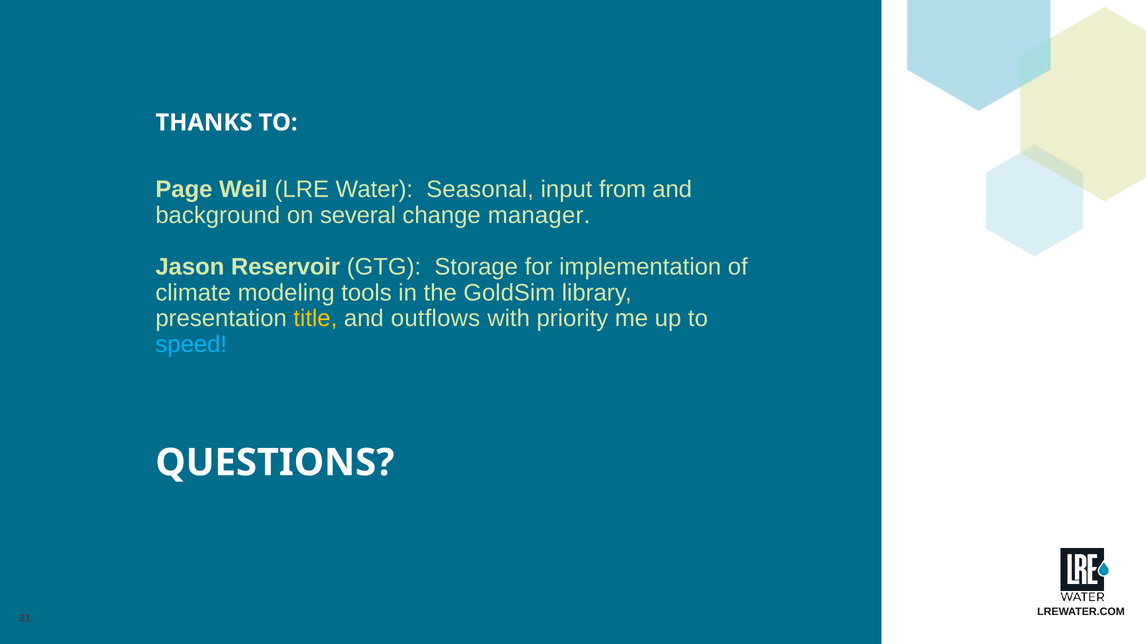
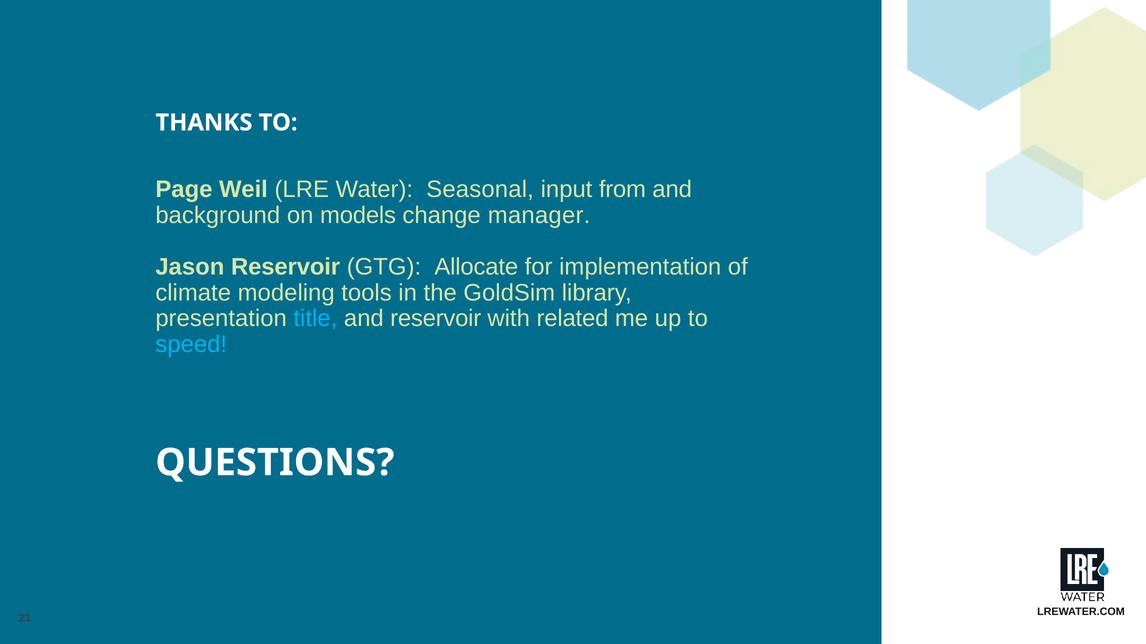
several: several -> models (358, 216)
Storage: Storage -> Allocate (476, 267)
title colour: yellow -> light blue (315, 319)
and outflows: outflows -> reservoir (436, 319)
priority: priority -> related (572, 319)
